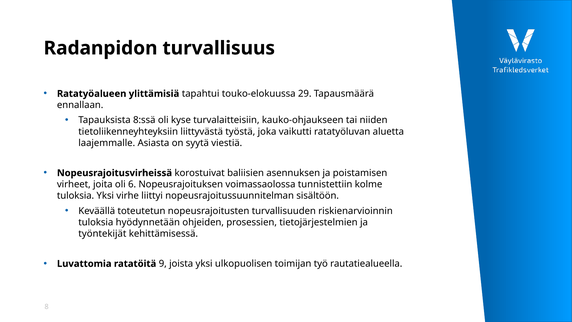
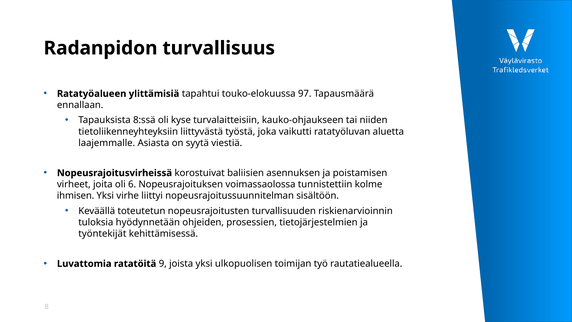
29: 29 -> 97 (305, 94)
tuloksia: tuloksia -> ihmisen (76, 196)
